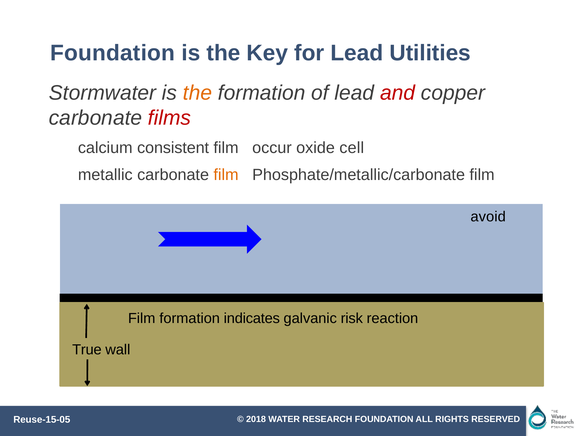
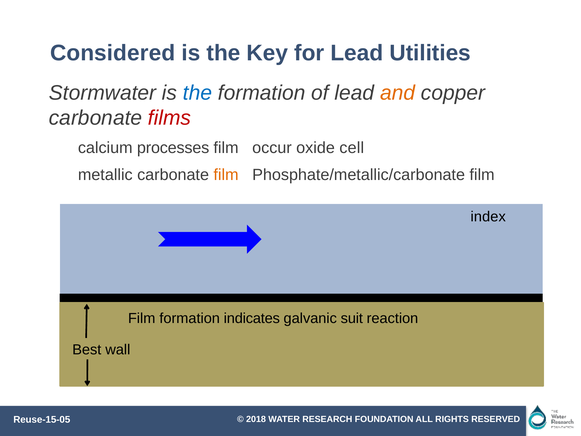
Foundation: Foundation -> Considered (113, 53)
the colour: orange -> blue (197, 93)
and colour: red -> orange (398, 93)
consistent: consistent -> processes (173, 148)
avoid: avoid -> index (488, 216)
risk: risk -> suit (352, 318)
True: True -> Best (87, 349)
